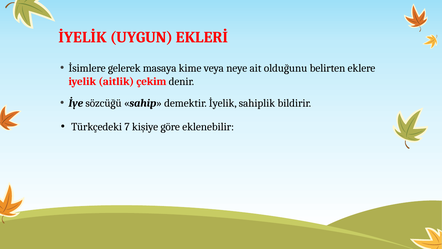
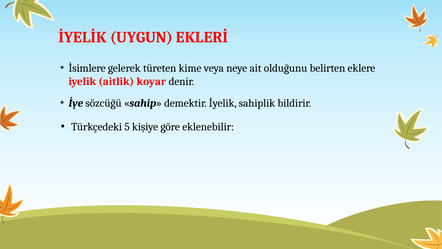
masaya: masaya -> türeten (160, 68)
çekim: çekim -> koyar (151, 81)
7: 7 -> 5 (127, 127)
